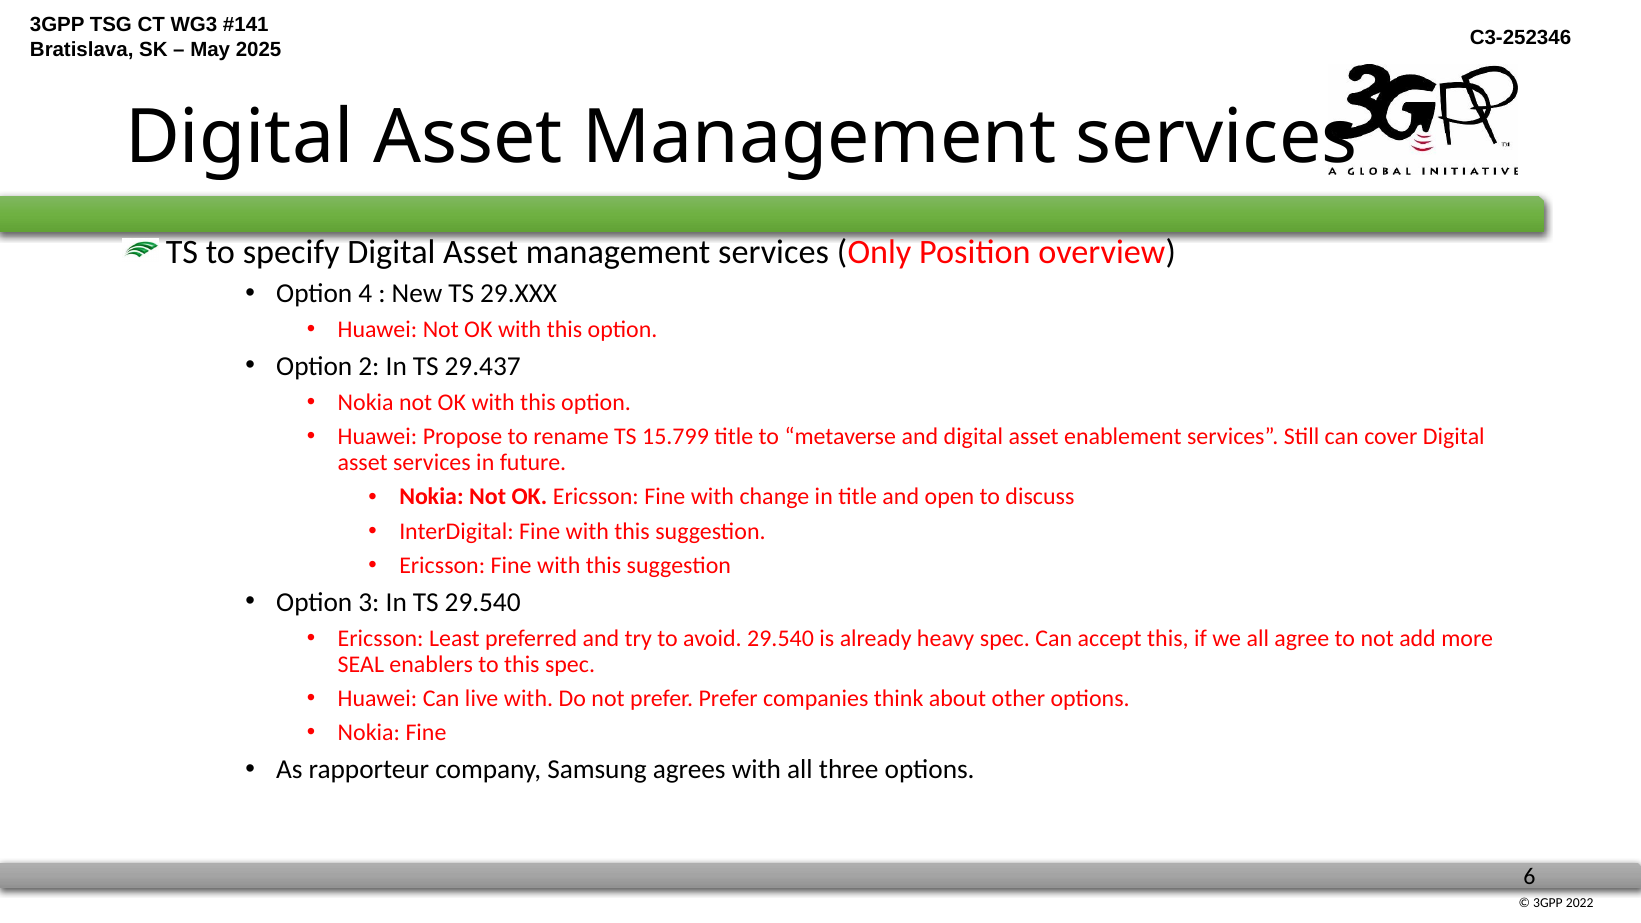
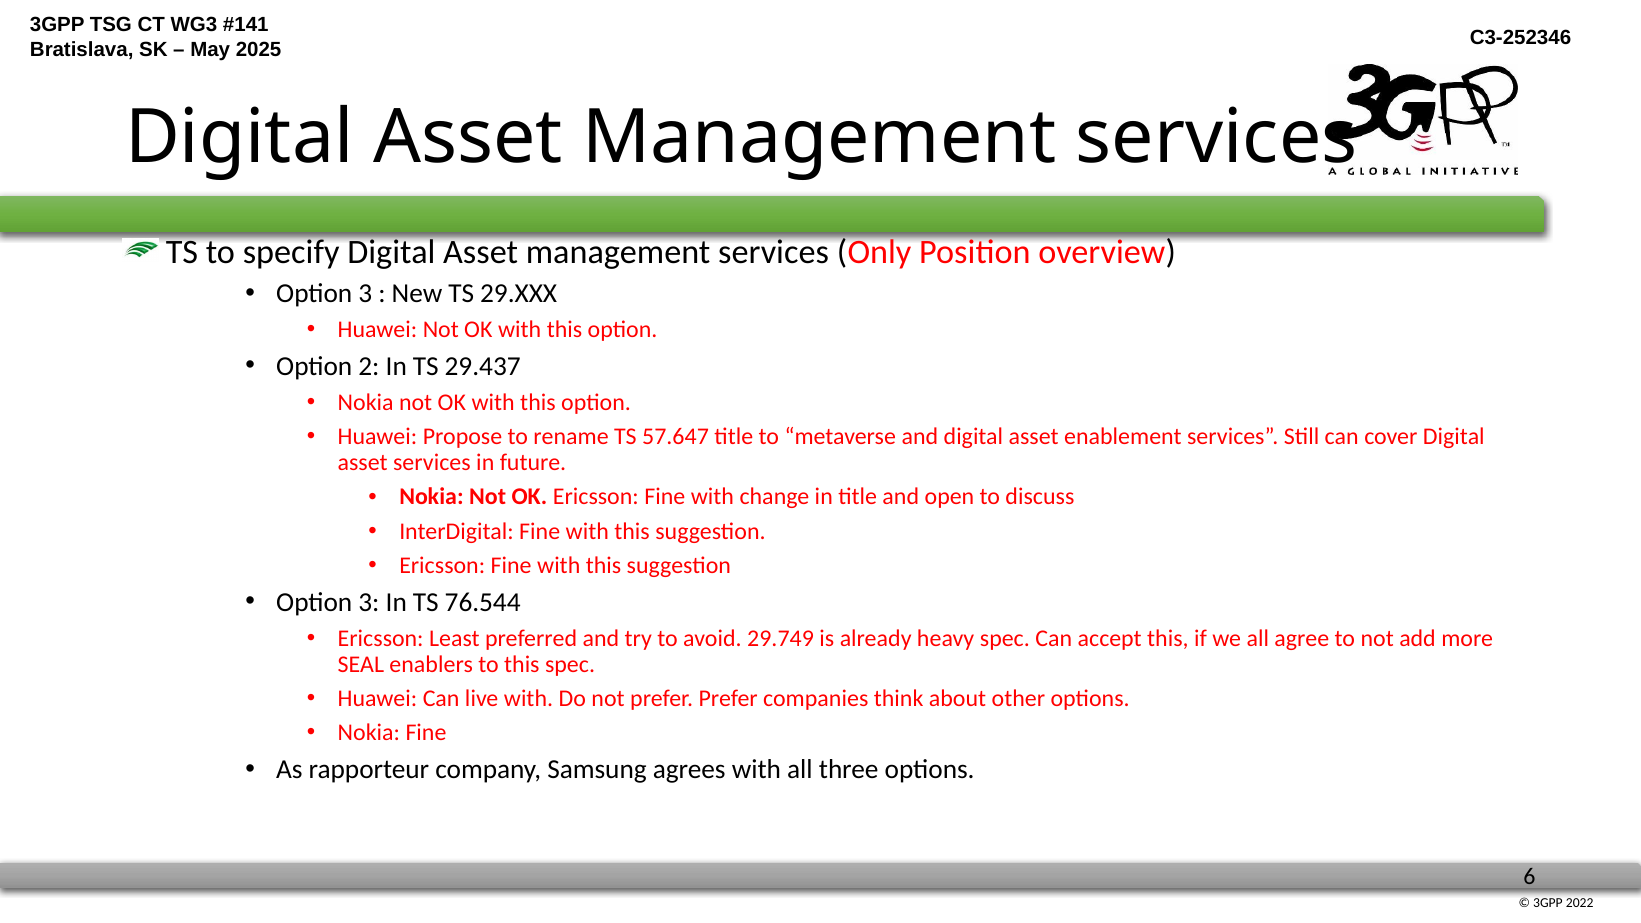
4: 4 -> 3 (365, 294)
15.799: 15.799 -> 57.647 (676, 437)
TS 29.540: 29.540 -> 76.544 (483, 602)
avoid 29.540: 29.540 -> 29.749 (781, 638)
